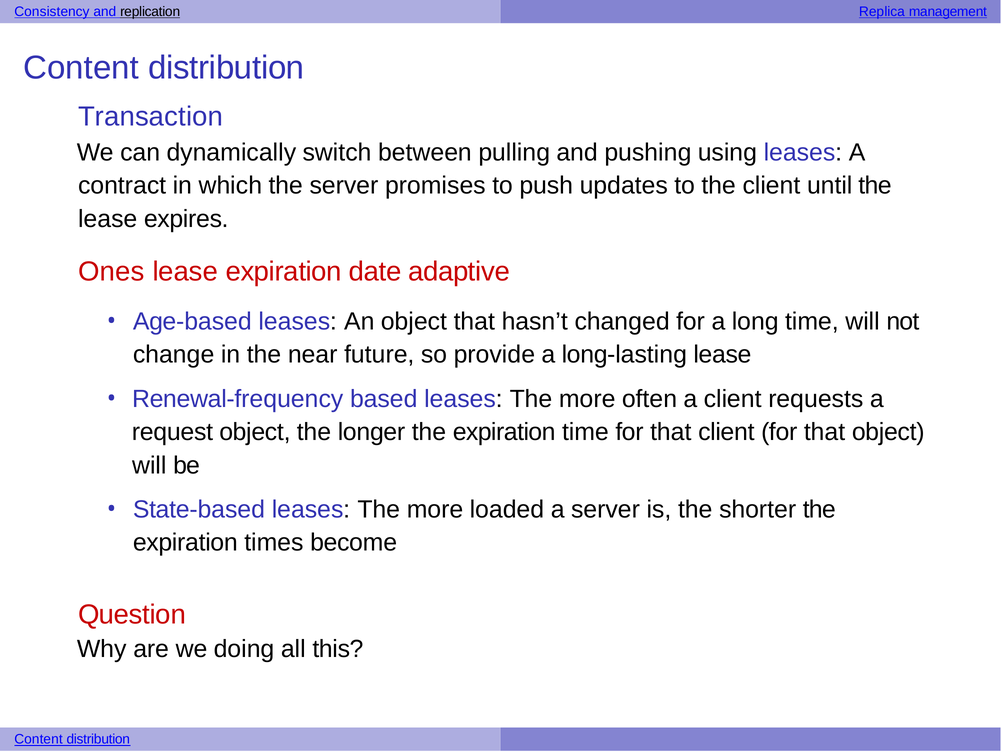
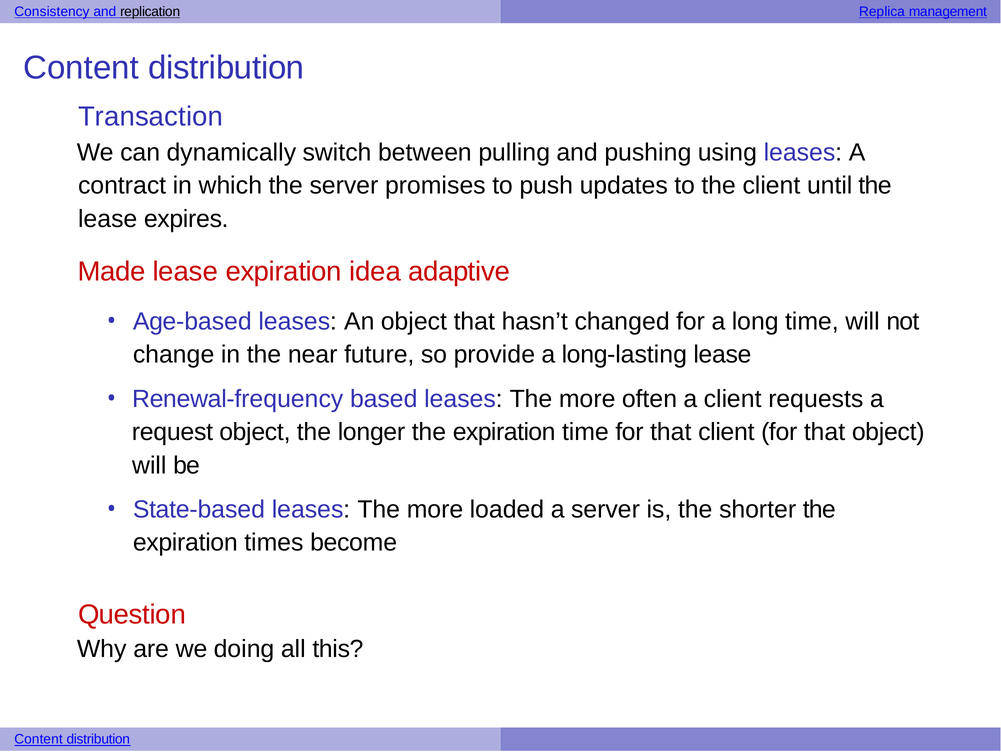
Ones: Ones -> Made (112, 271)
date: date -> idea (375, 271)
